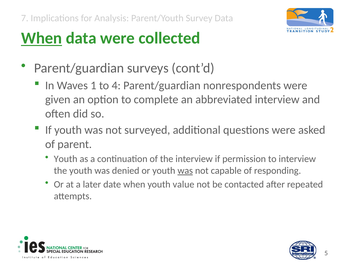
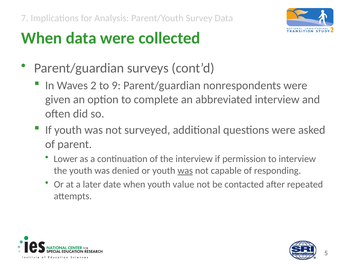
When underline: present -> none (42, 38)
1: 1 -> 2 (93, 85)
4: 4 -> 9 (116, 85)
Youth: Youth -> Lower (66, 158)
